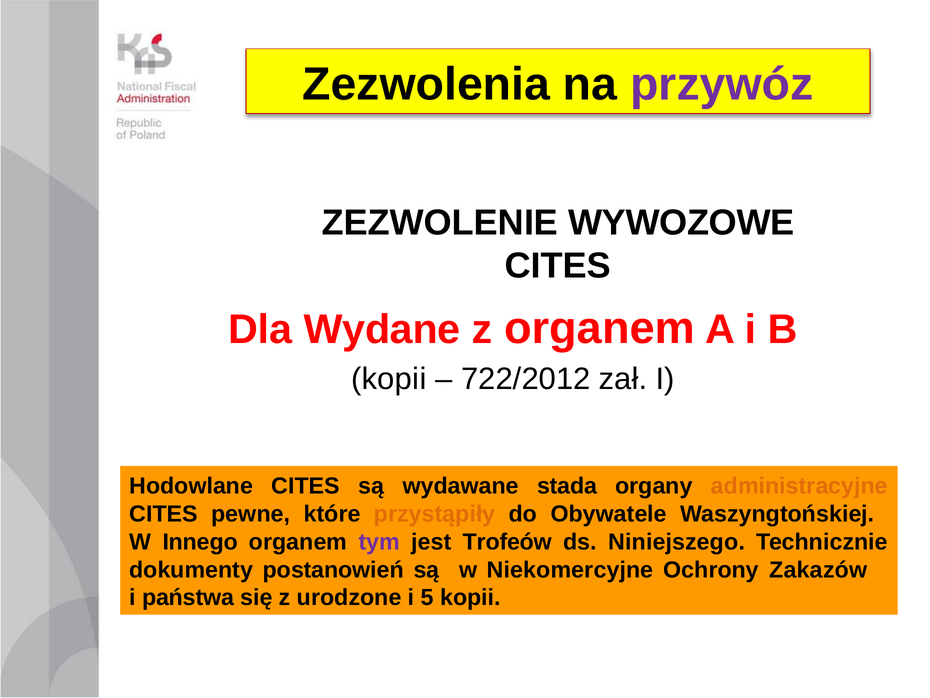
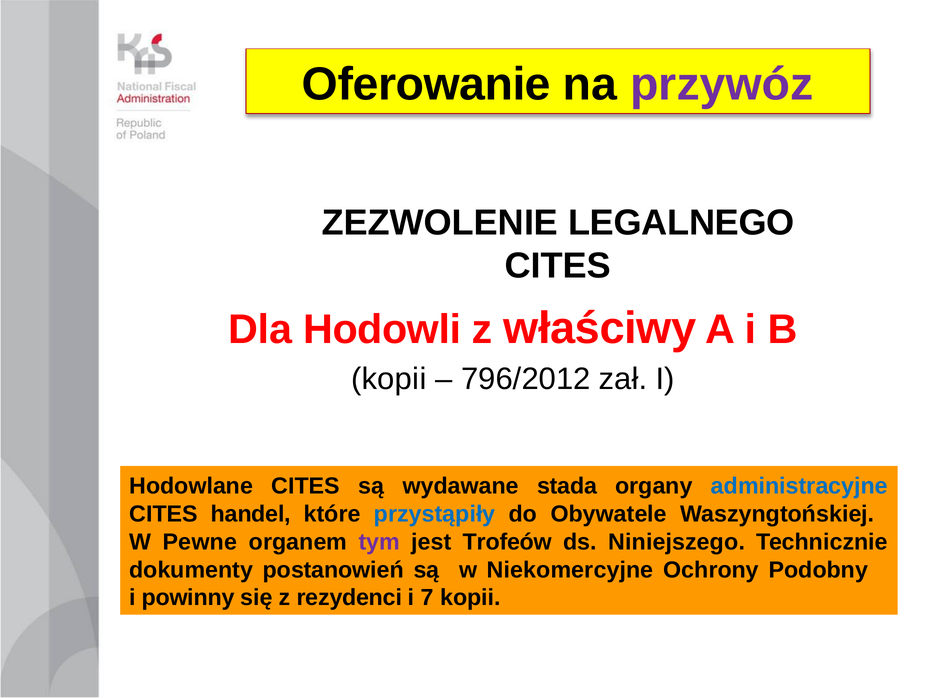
Zezwolenia: Zezwolenia -> Oferowanie (426, 84)
WYWOZOWE: WYWOZOWE -> LEGALNEGO (681, 222)
Wydane: Wydane -> Hodowli (382, 329)
z organem: organem -> właściwy (600, 328)
722/2012: 722/2012 -> 796/2012 (526, 379)
administracyjne colour: orange -> blue (799, 486)
pewne: pewne -> handel (251, 514)
przystąpiły colour: orange -> blue (435, 514)
Innego: Innego -> Pewne (200, 542)
Zakazów: Zakazów -> Podobny (818, 569)
państwa: państwa -> powinny (188, 597)
urodzone: urodzone -> rezydenci (349, 597)
5: 5 -> 7 (427, 597)
